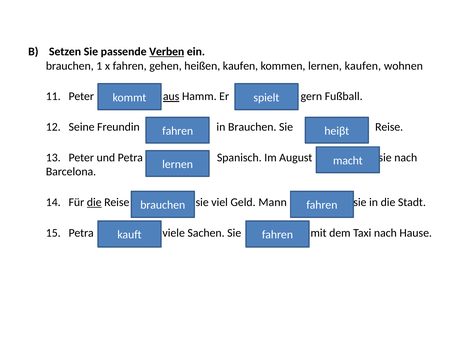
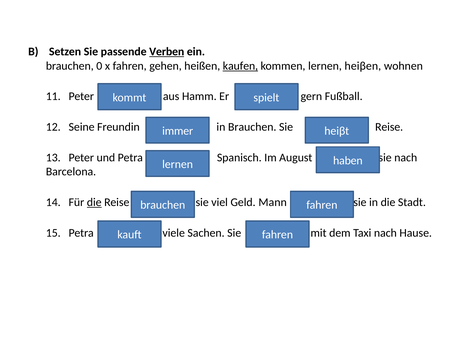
1: 1 -> 0 (99, 66)
kaufen underline: none -> present (240, 66)
lernen kaufen: kaufen -> heiβen (363, 66)
aus underline: present -> none (171, 96)
fahren: fahren -> immer (178, 131)
macht: macht -> haben (348, 160)
